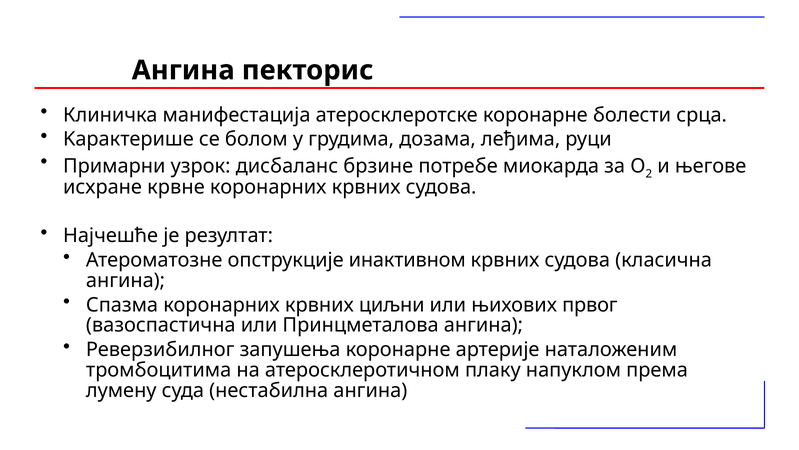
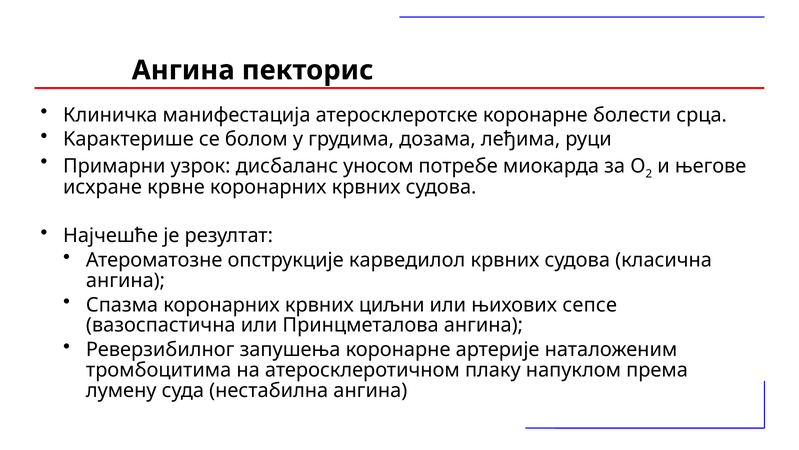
брзине: брзине -> уносом (378, 166)
инактивном: инактивном -> карведилол (407, 260)
првог: првог -> сепсе (590, 305)
